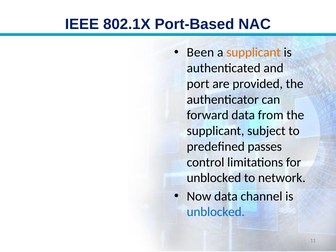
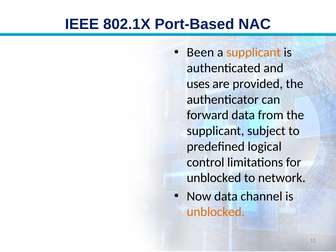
port: port -> uses (198, 84)
passes: passes -> logical (265, 147)
unblocked colour: blue -> orange (216, 212)
